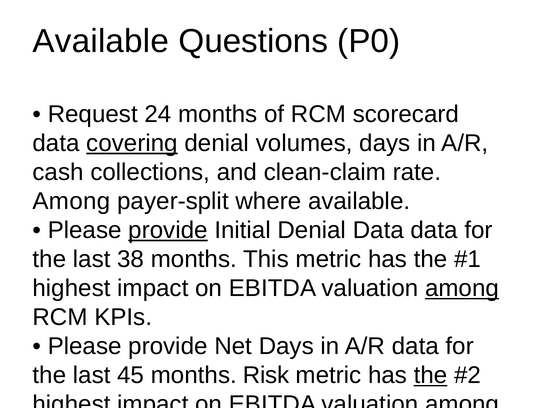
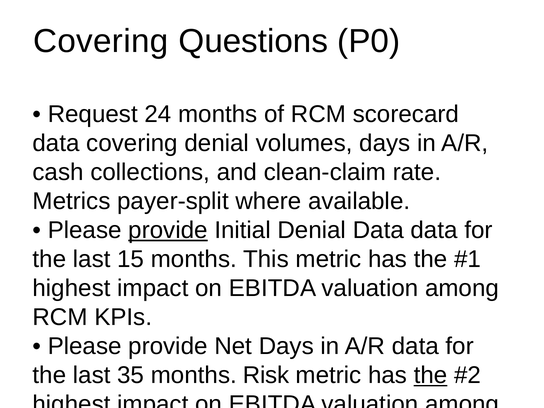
Available: Available -> Covering (101, 41)
covering underline: present -> none (132, 143)
Among: Among -> Metrics (72, 201)
38: 38 -> 15 (131, 259)
among underline: present -> none (462, 288)
45: 45 -> 35 (131, 375)
